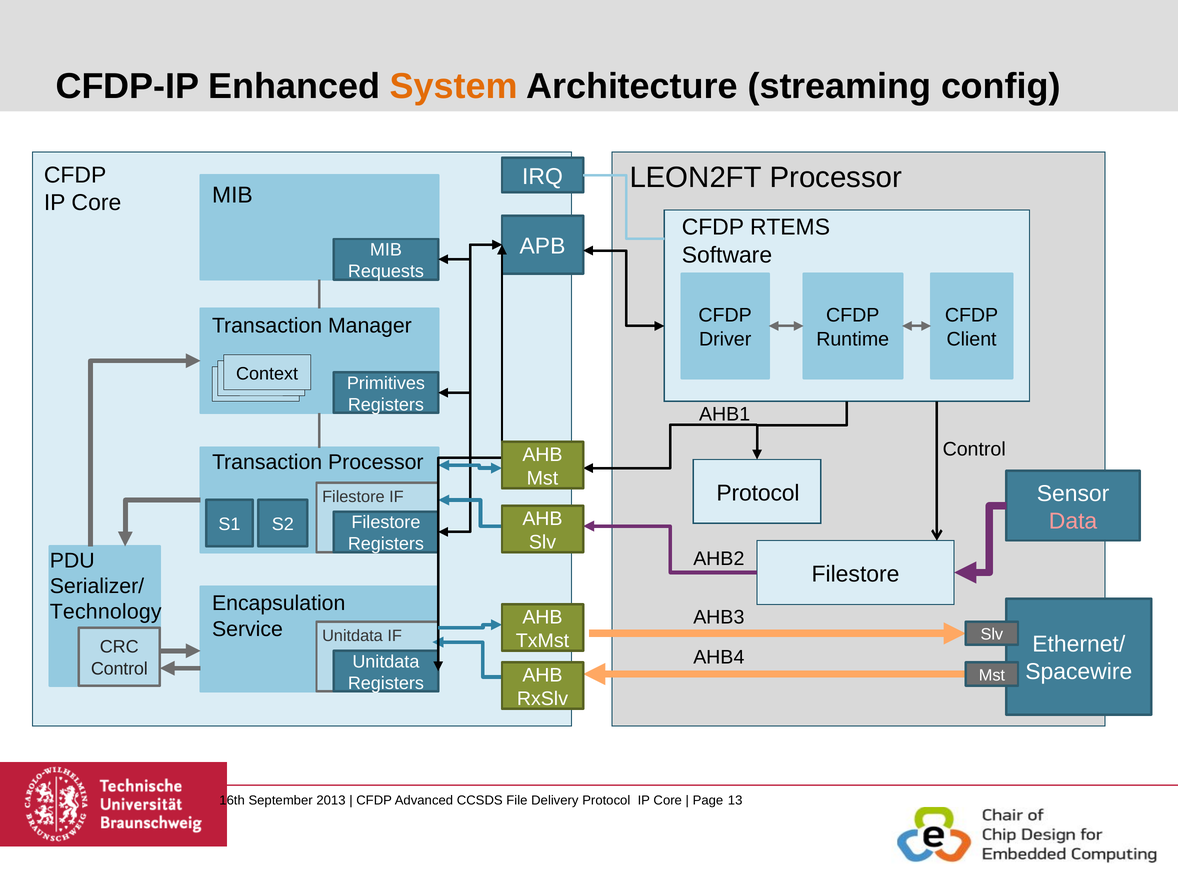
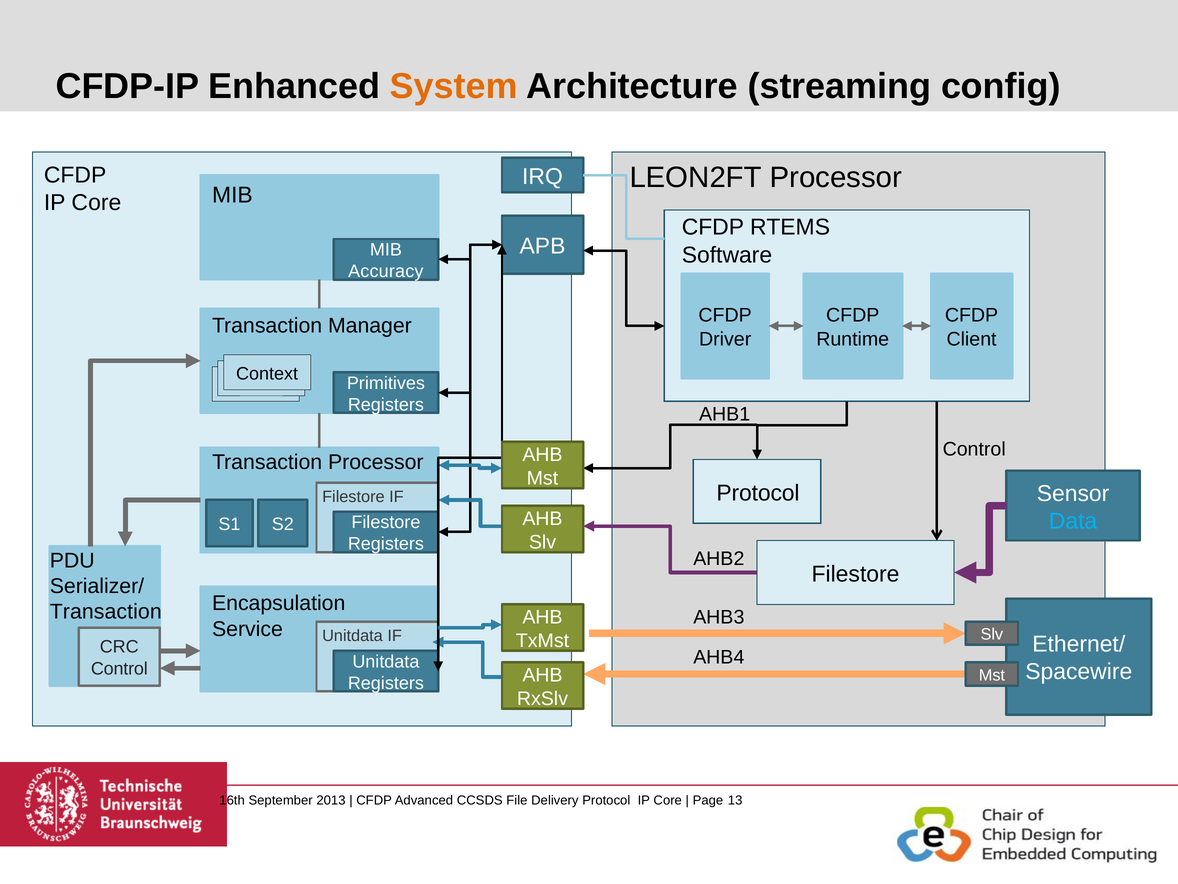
Requests: Requests -> Accuracy (386, 271)
Data colour: pink -> light blue (1073, 521)
Technology: Technology -> Transaction (106, 611)
